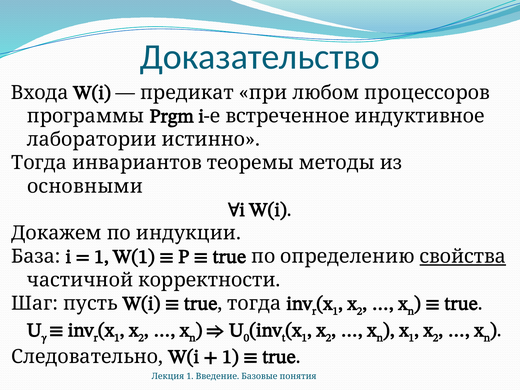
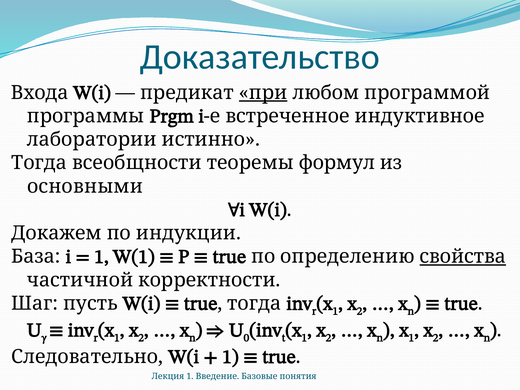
при underline: none -> present (263, 93)
процессоров: процессоров -> программой (427, 93)
инвариантов: инвариантов -> всеобщности (137, 163)
методы: методы -> формул (337, 163)
